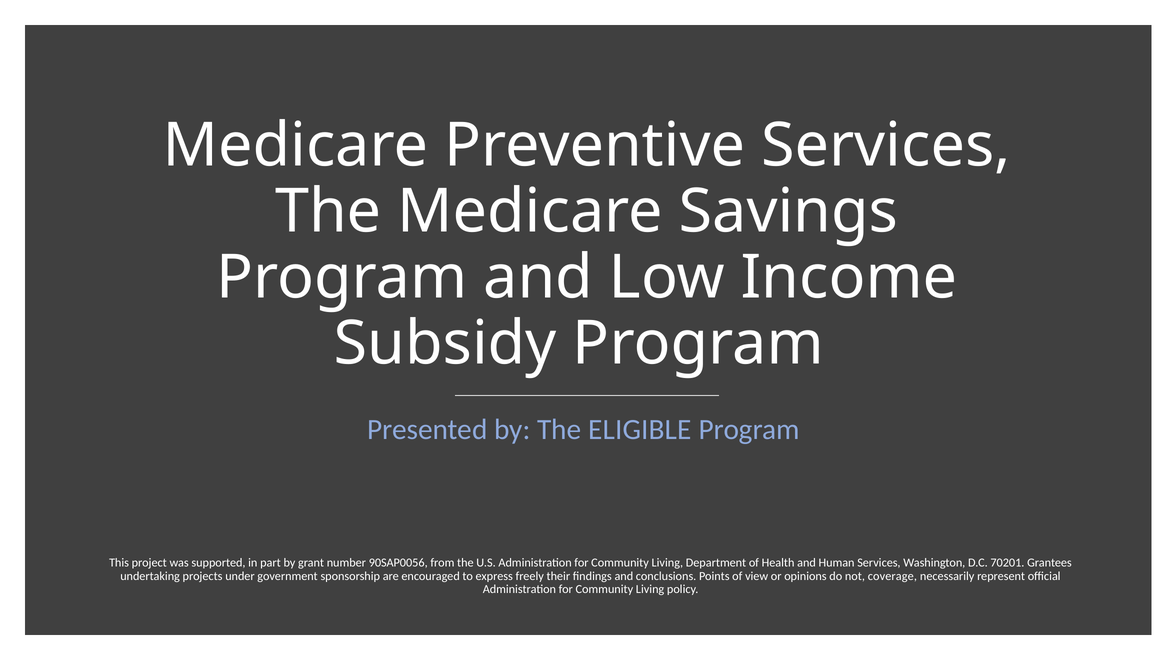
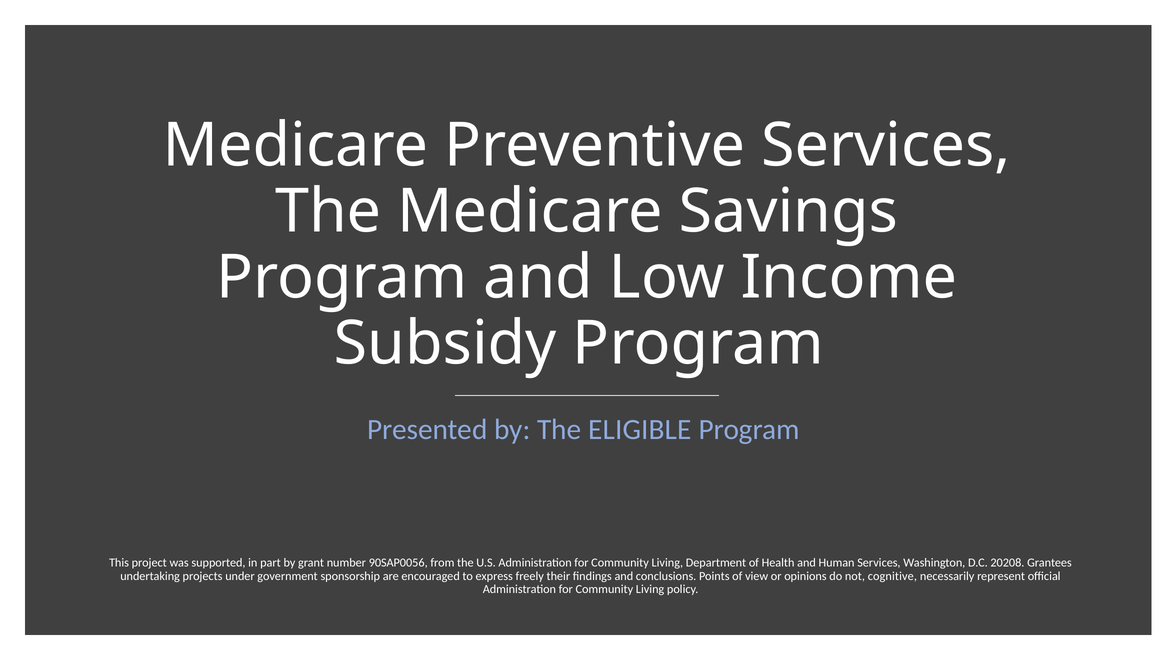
70201: 70201 -> 20208 (1007, 563)
coverage: coverage -> cognitive (892, 576)
